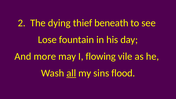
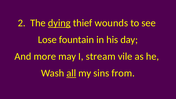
dying underline: none -> present (59, 23)
beneath: beneath -> wounds (111, 23)
flowing: flowing -> stream (101, 56)
flood: flood -> from (123, 73)
